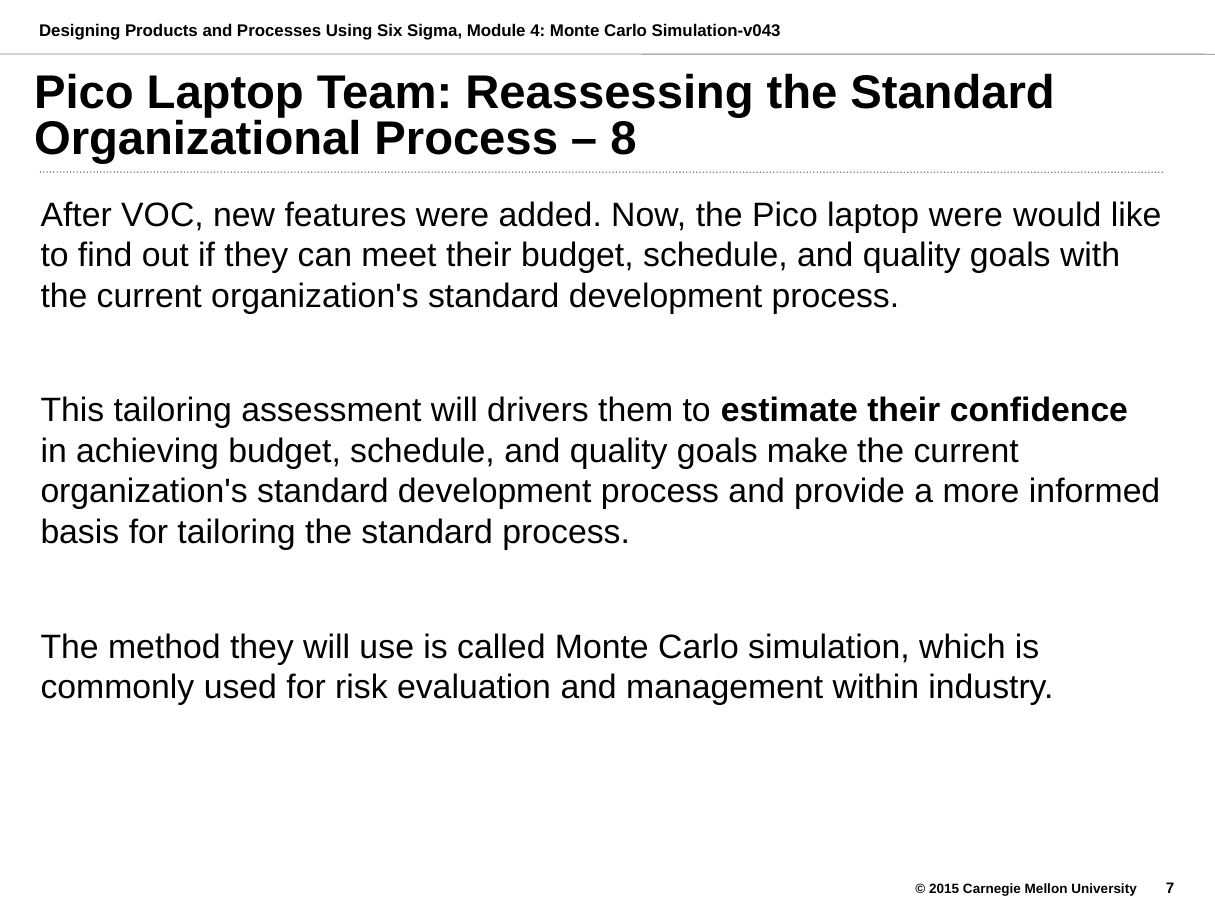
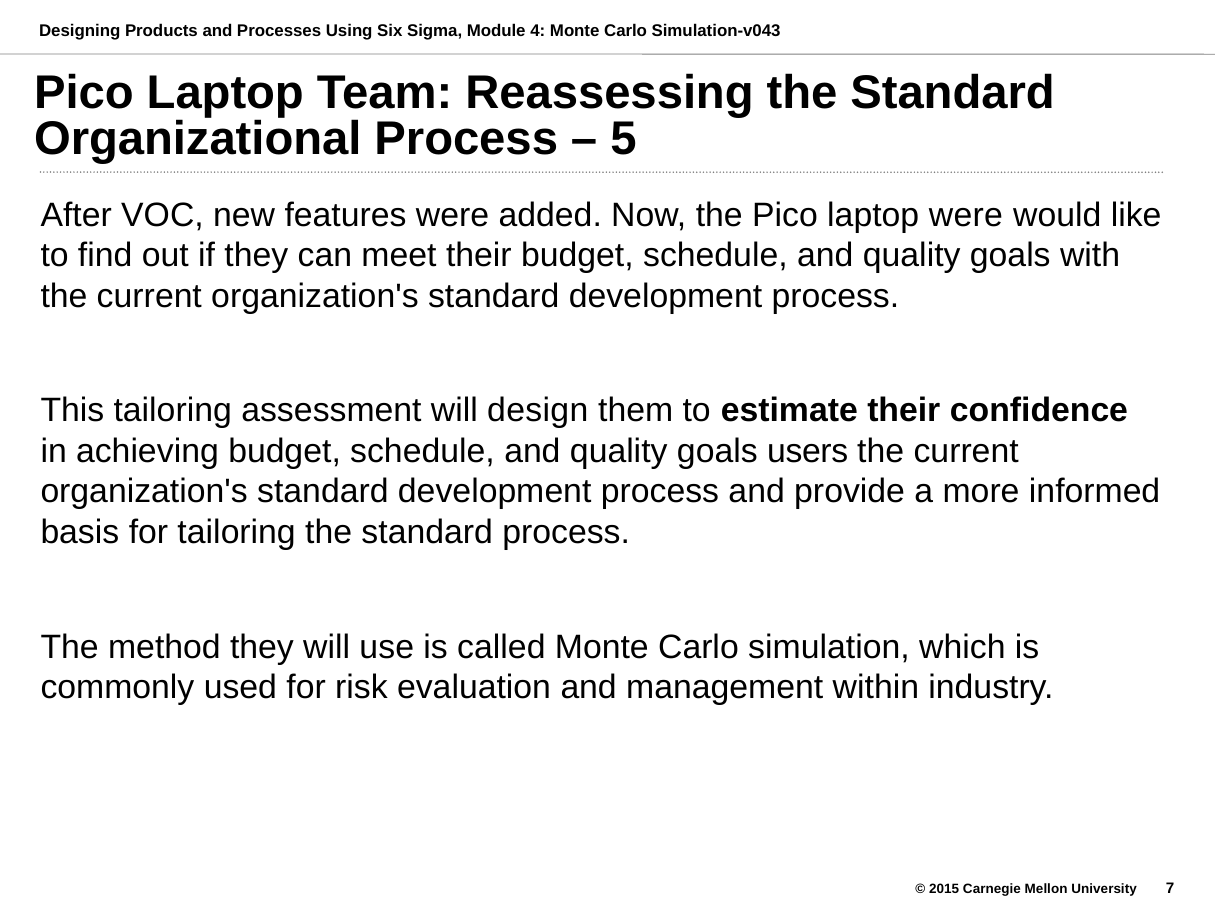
8: 8 -> 5 (623, 139)
drivers: drivers -> design (538, 411)
make: make -> users (808, 451)
